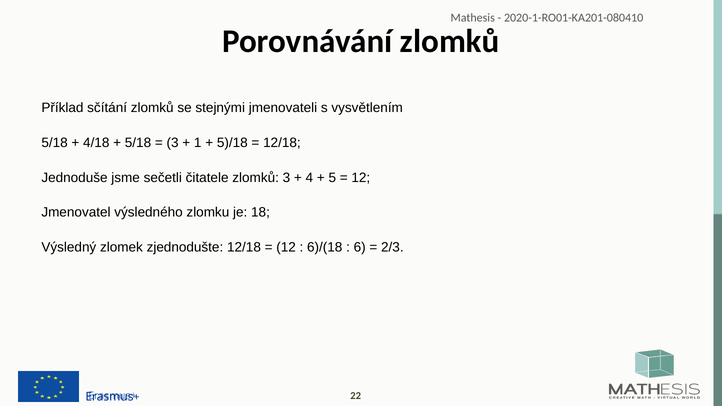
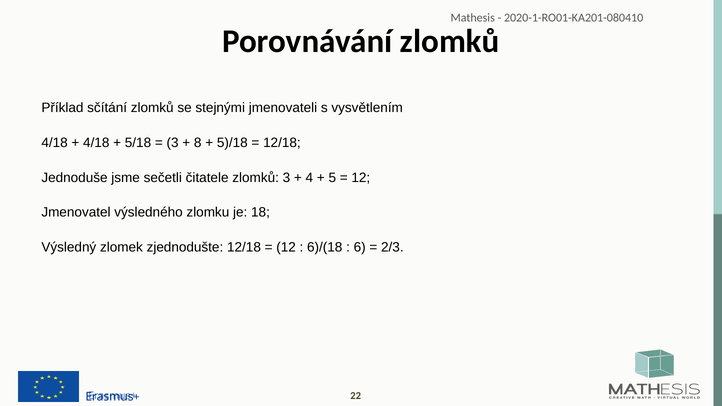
5/18: 5/18 -> 4/18 (55, 143)
1: 1 -> 8 (198, 143)
